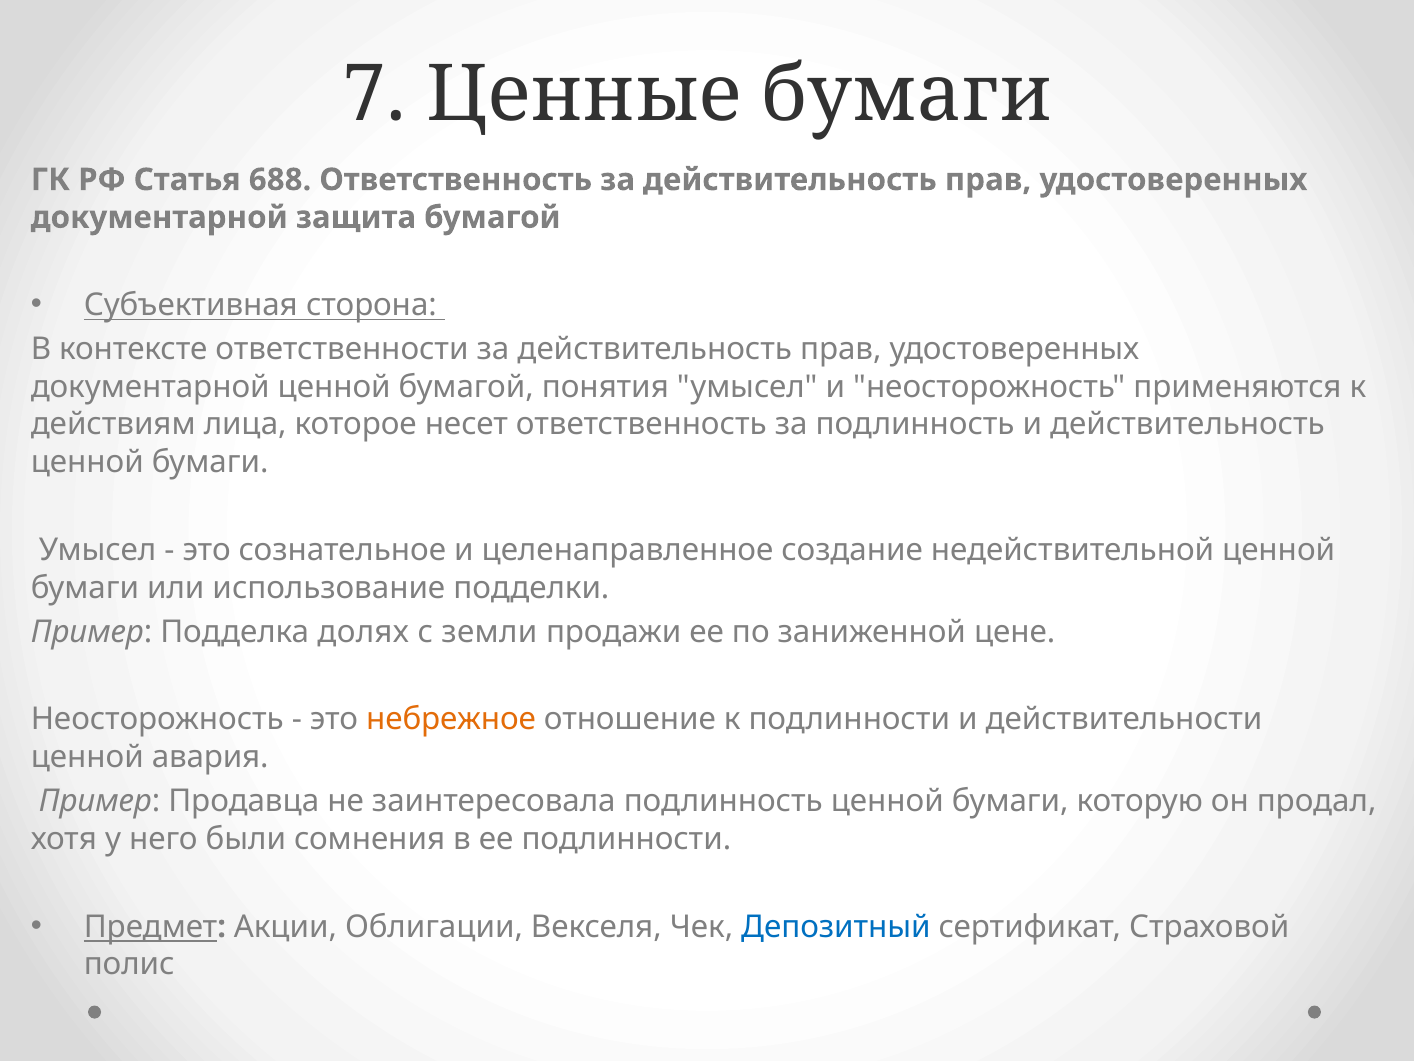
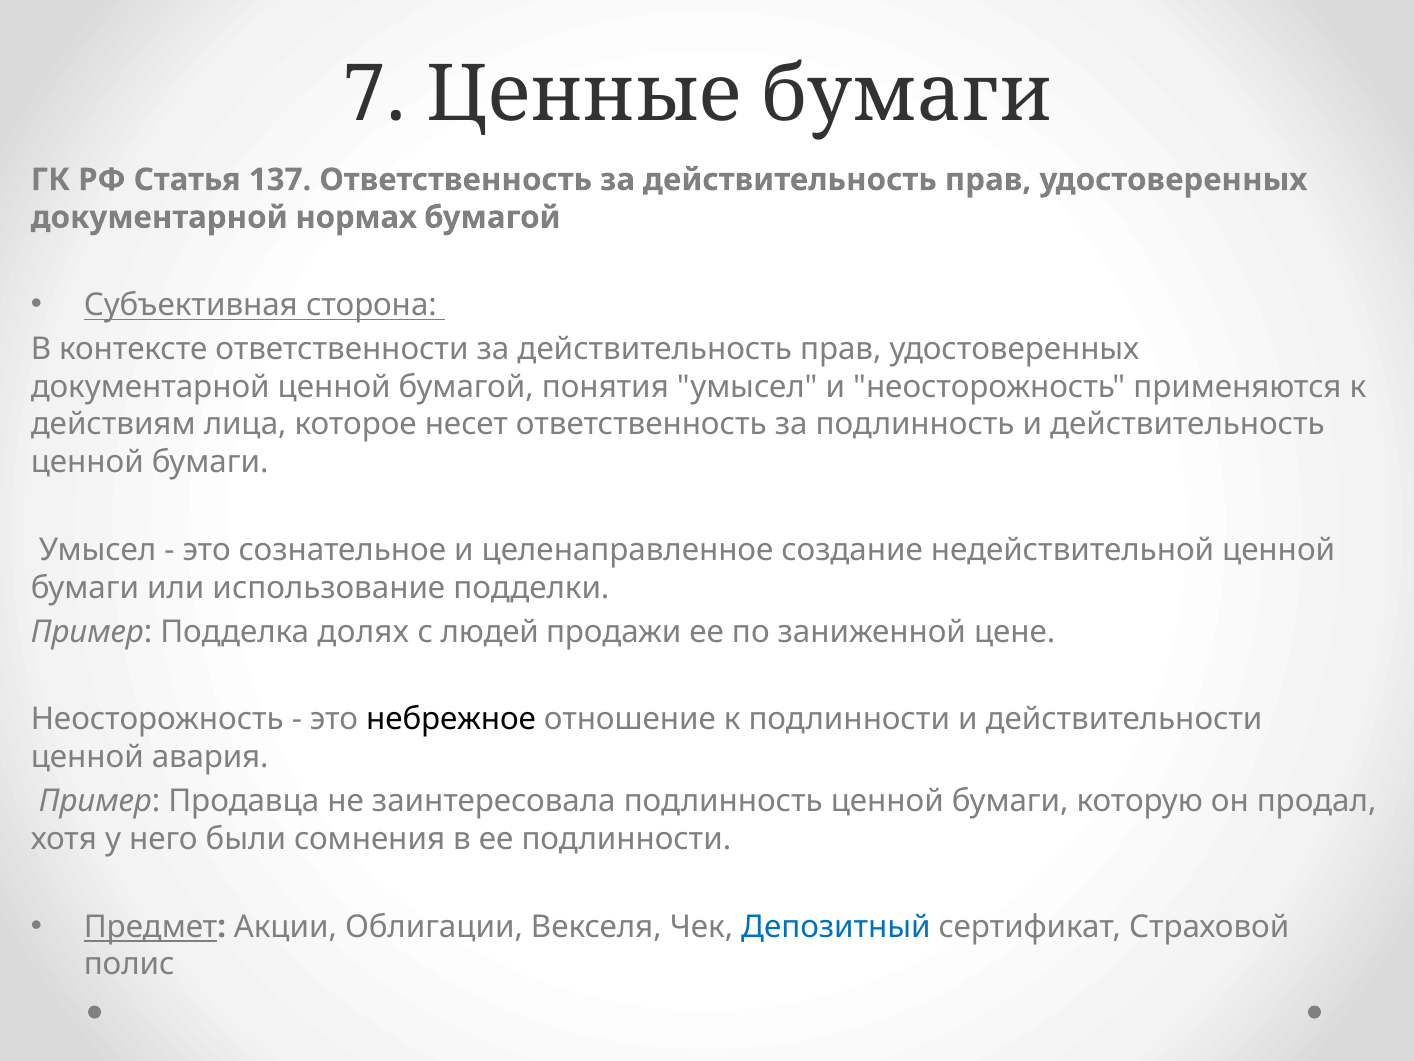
688: 688 -> 137 (280, 180)
защита: защита -> нормах (356, 217)
земли: земли -> людей (490, 631)
небрежное colour: orange -> black (451, 719)
